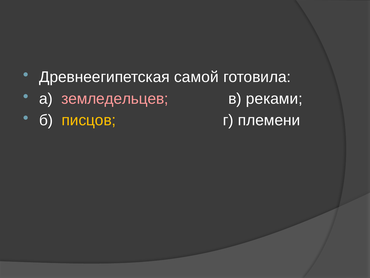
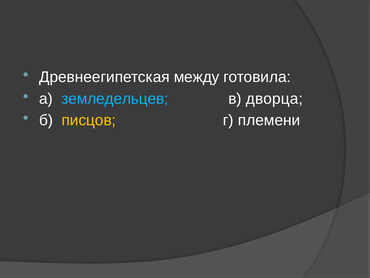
самой: самой -> между (197, 77)
земледельцев colour: pink -> light blue (115, 98)
реками: реками -> дворца (274, 98)
